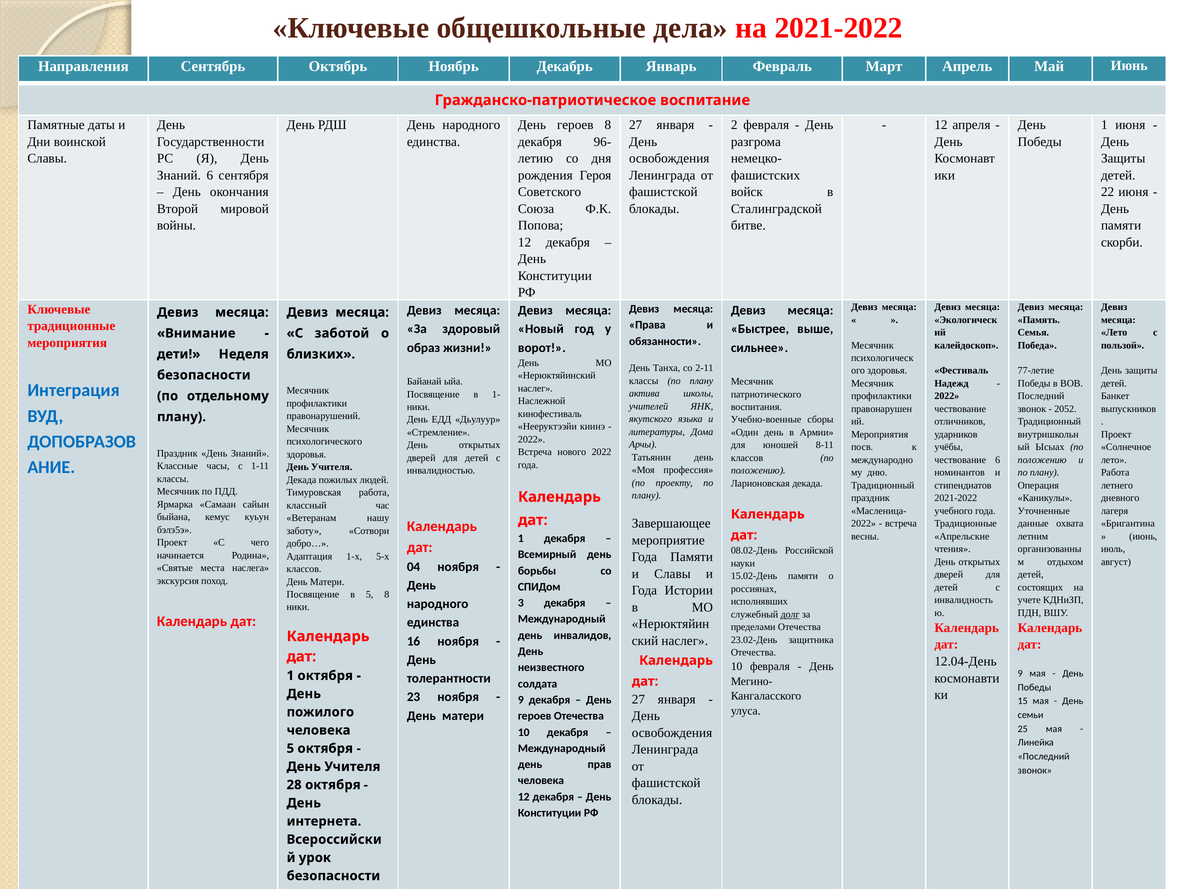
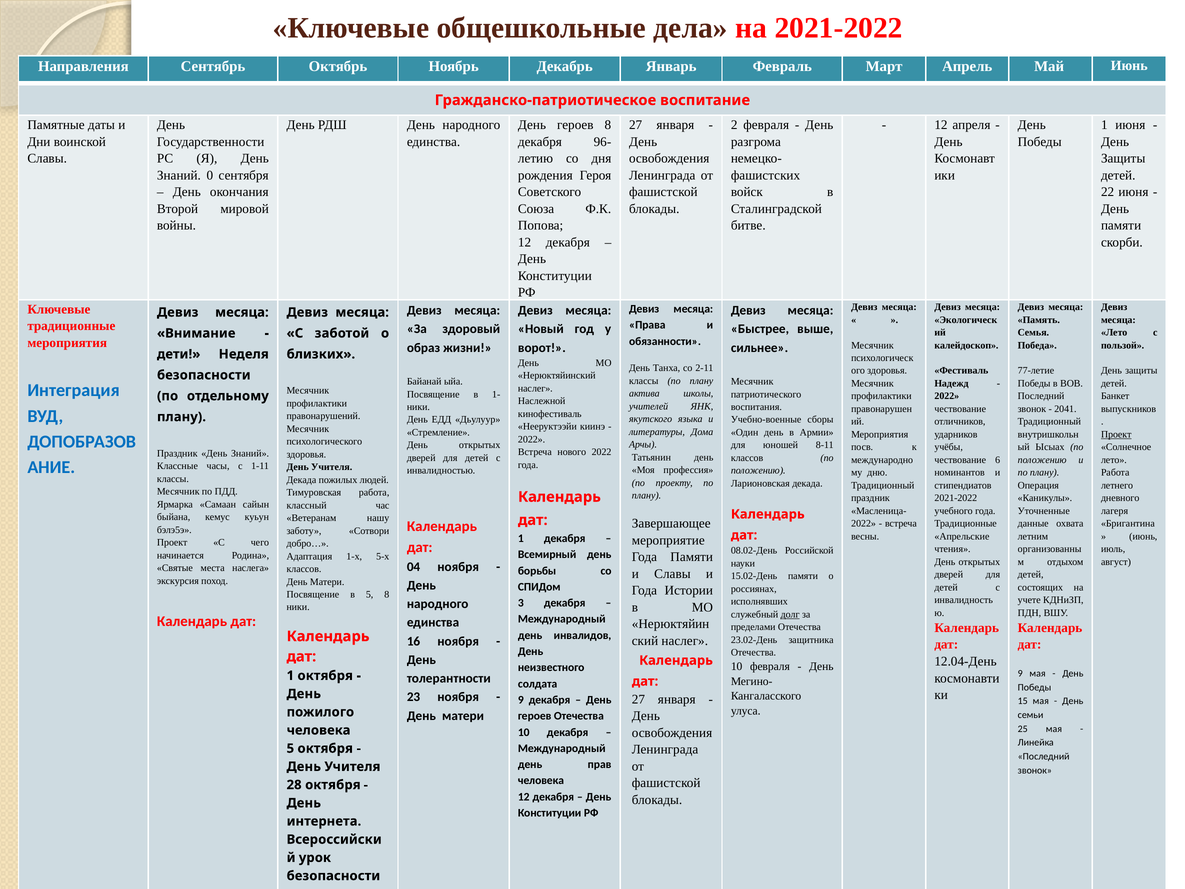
Знаний 6: 6 -> 0 (210, 175)
2052: 2052 -> 2041 (1065, 409)
Проект underline: none -> present (1116, 434)
